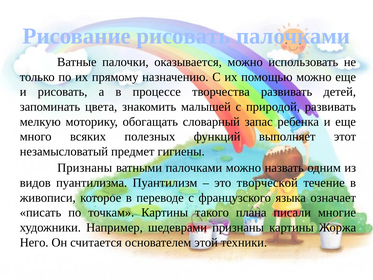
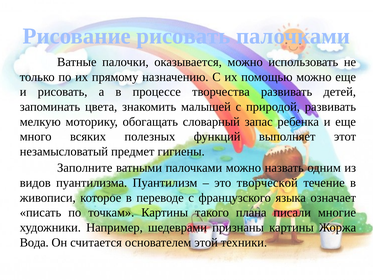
Признаны: Признаны -> Заполните (85, 168)
Него: Него -> Вода (34, 242)
